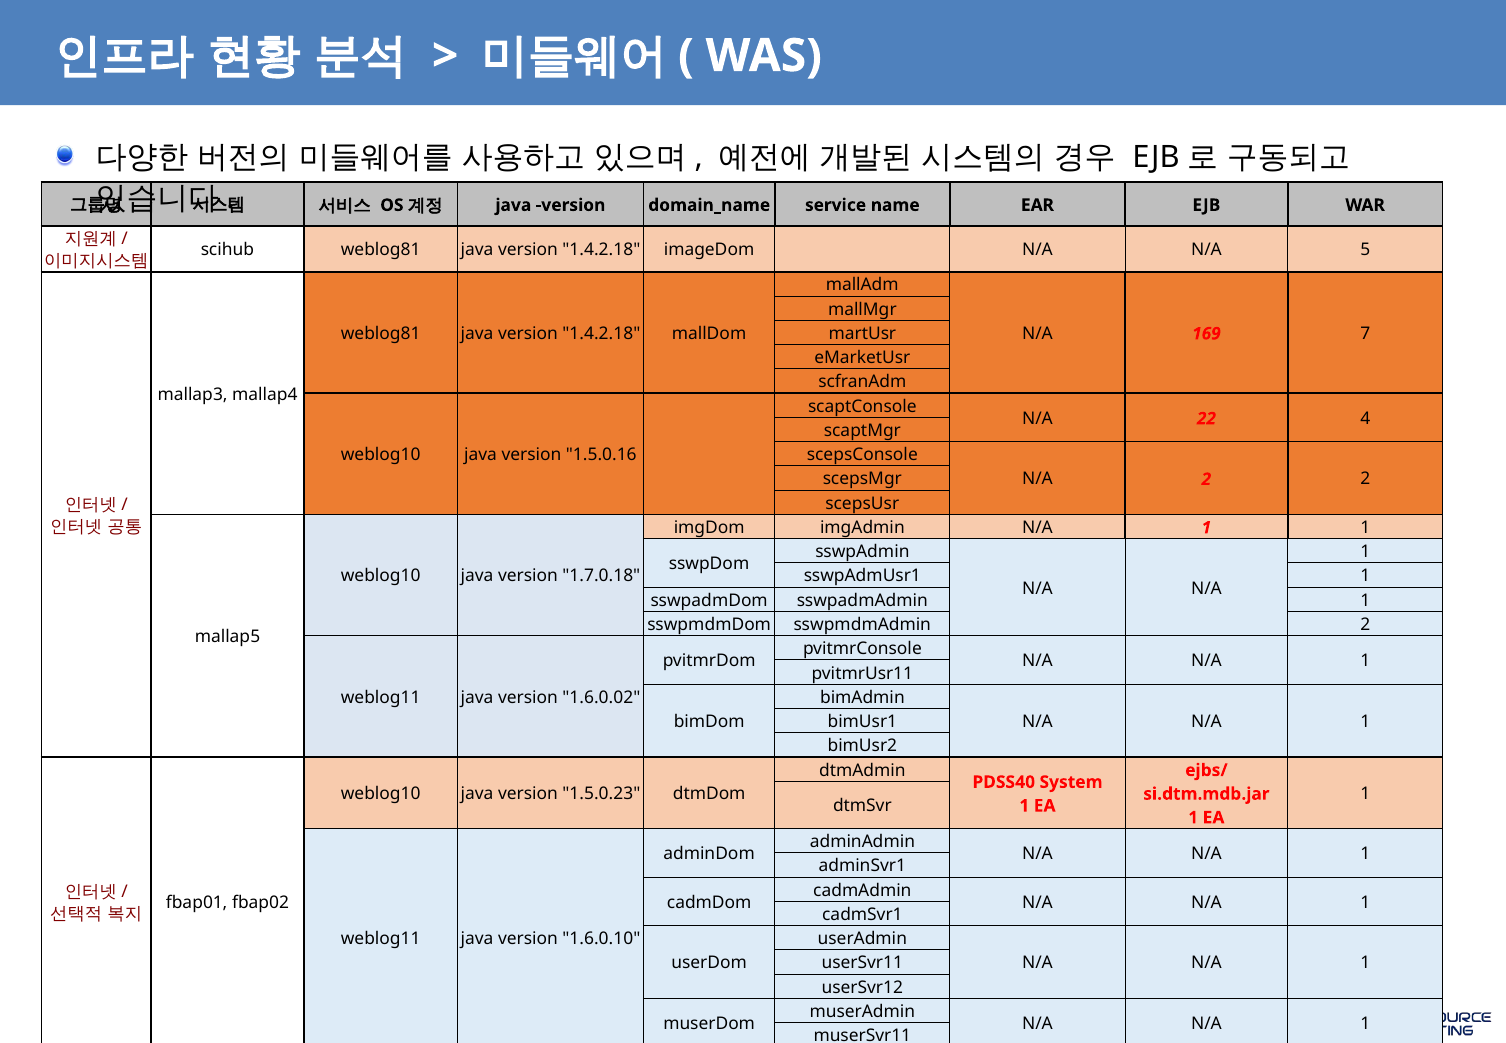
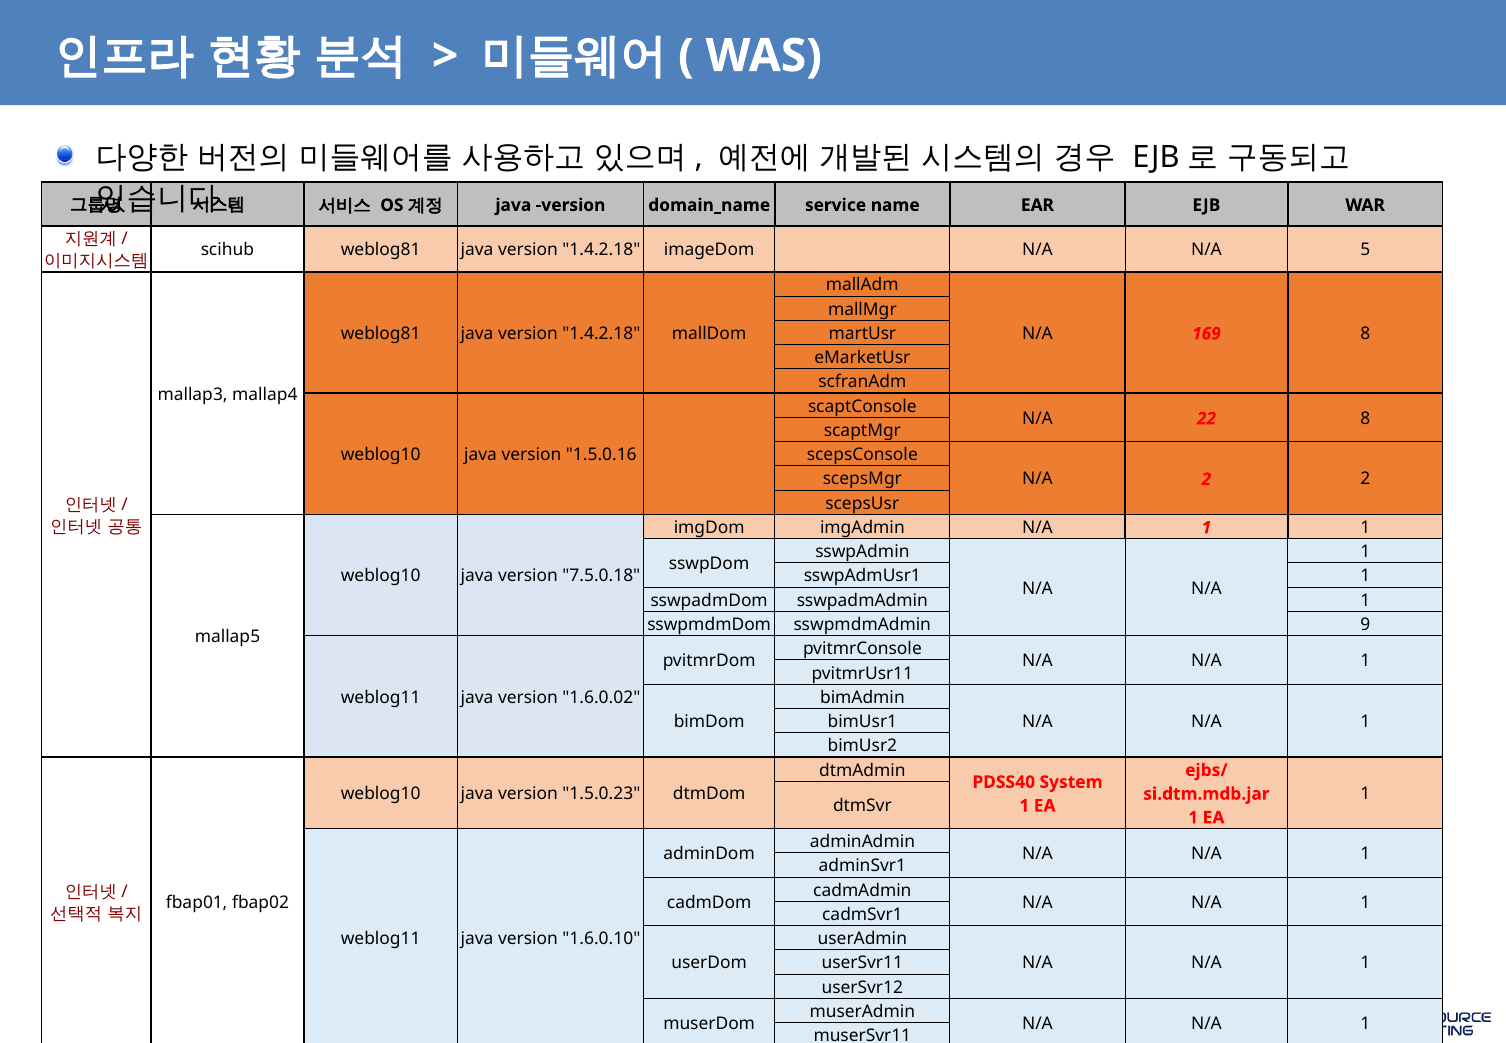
169 7: 7 -> 8 (1365, 334)
22 4: 4 -> 8 (1365, 418)
1.7.0.18: 1.7.0.18 -> 7.5.0.18 (601, 576)
sswpmdmAdmin 2: 2 -> 9 (1365, 625)
